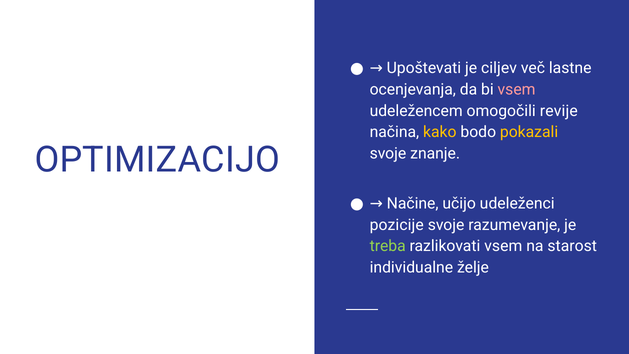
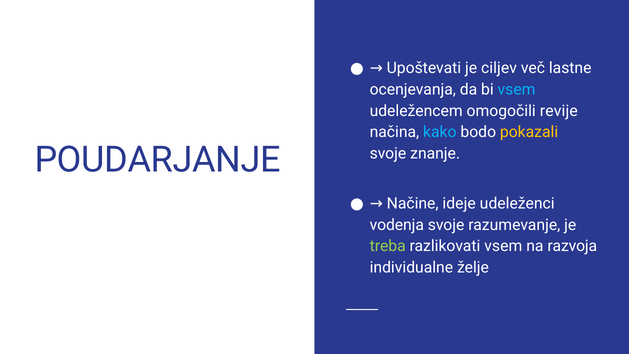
vsem colour: pink -> light blue (517, 90)
kako colour: yellow -> light blue (440, 132)
OPTIMIZACIJO: OPTIMIZACIJO -> POUDARJANJE (158, 160)
učijo: učijo -> ideje (459, 204)
pozicije: pozicije -> vodenja (397, 225)
starost: starost -> razvoja (572, 246)
